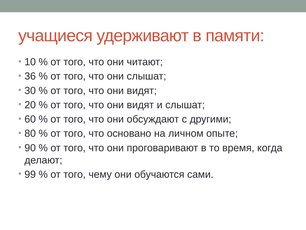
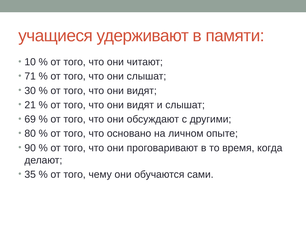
36: 36 -> 71 (30, 76)
20: 20 -> 21 (30, 105)
60: 60 -> 69 (30, 119)
99: 99 -> 35 (30, 174)
